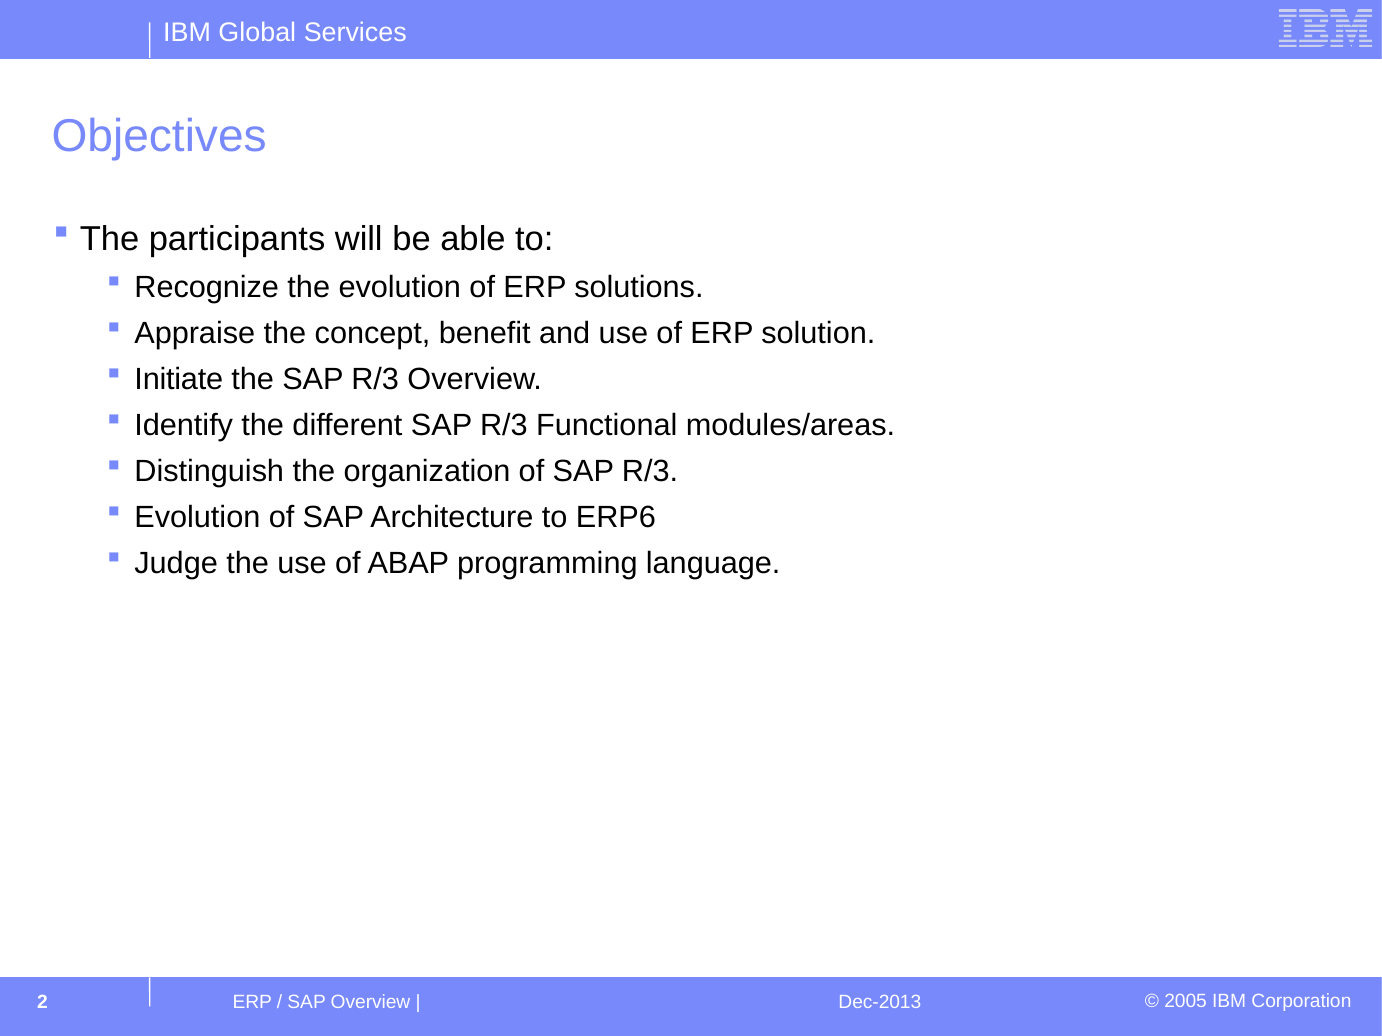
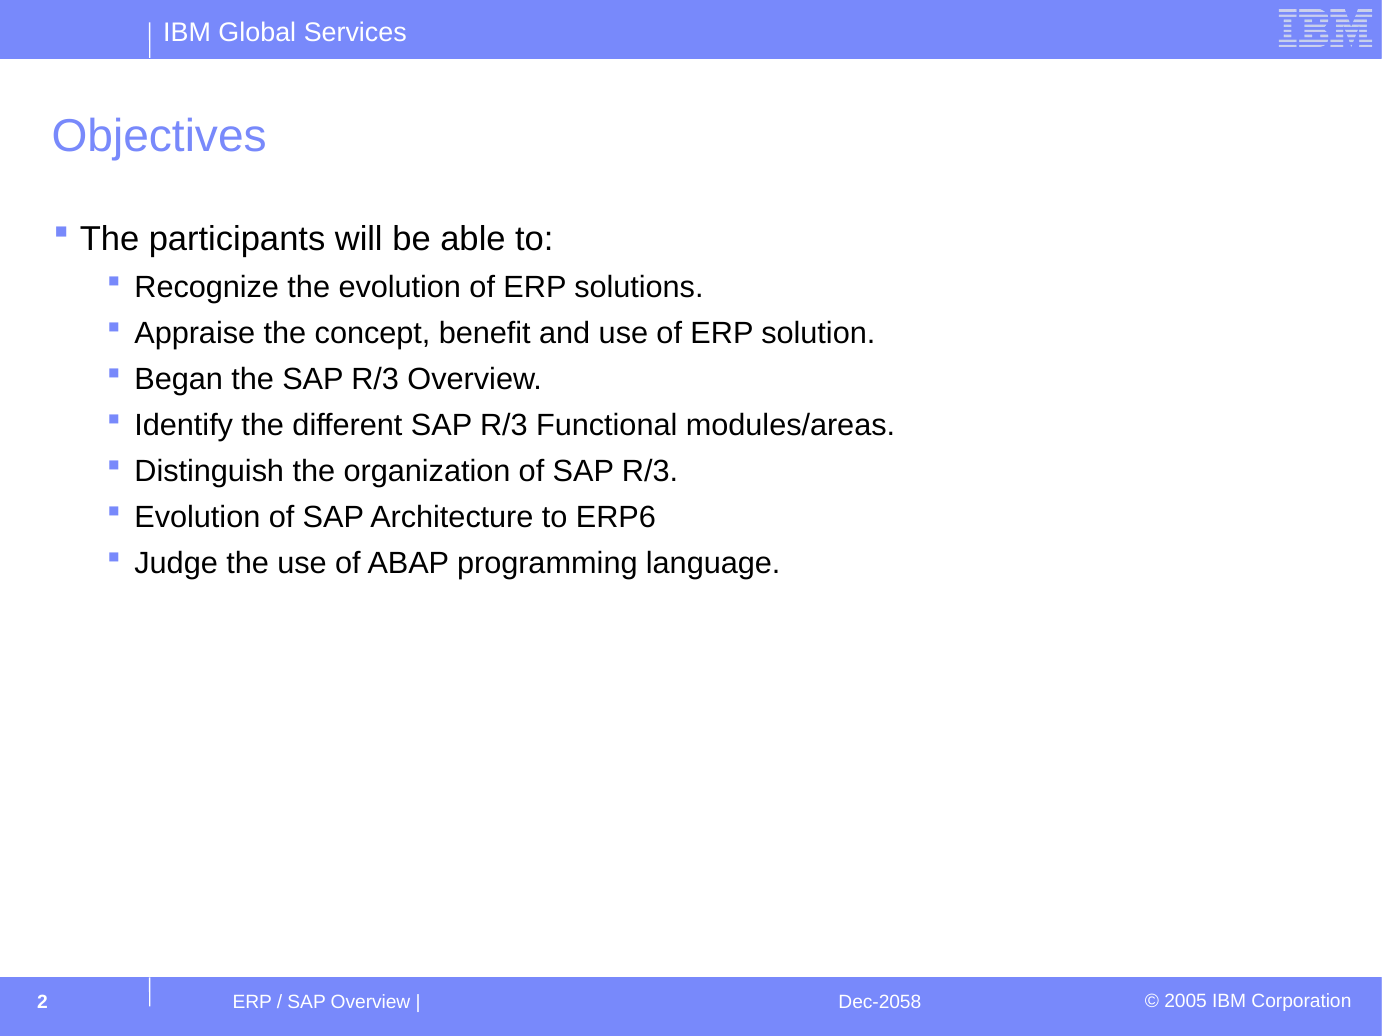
Initiate: Initiate -> Began (179, 379)
Dec-2013: Dec-2013 -> Dec-2058 (880, 1002)
